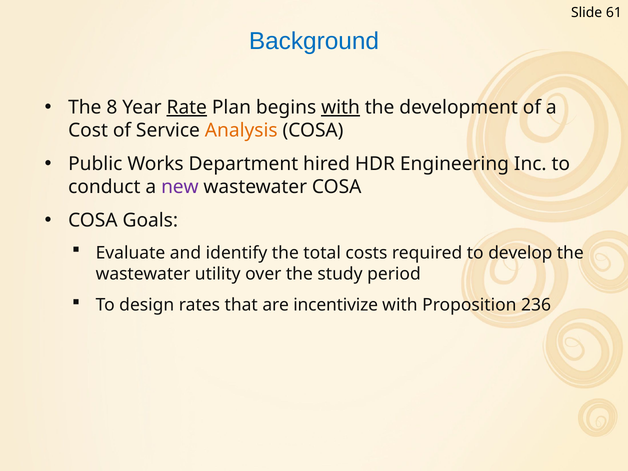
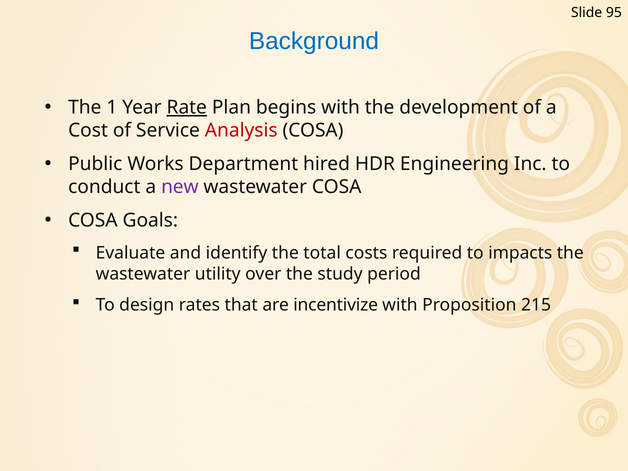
61: 61 -> 95 (614, 12)
8: 8 -> 1 (112, 107)
with underline: present -> none (341, 107)
Analysis colour: orange -> red (241, 131)
develop: develop -> impacts (520, 253)
236: 236 -> 215 (536, 305)
